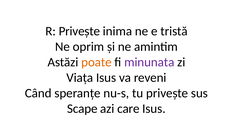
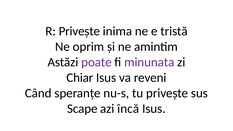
poate colour: orange -> purple (96, 62)
Viața: Viața -> Chiar (80, 78)
care: care -> încă (128, 109)
